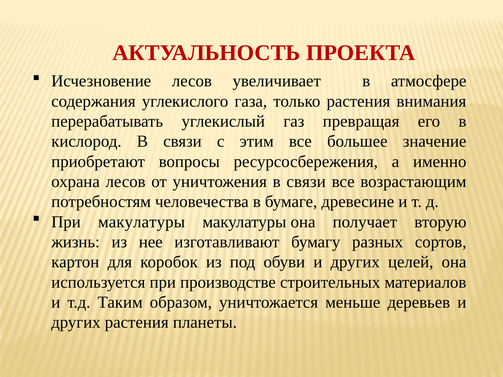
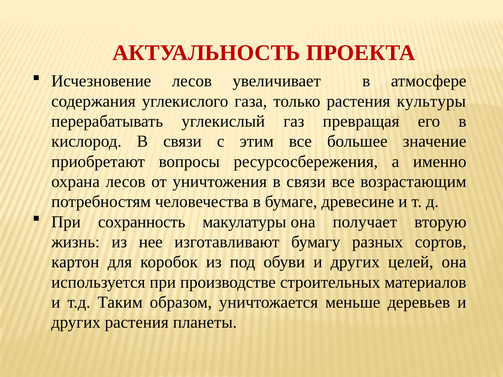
внимания: внимания -> культуры (431, 101)
При макулатуры: макулатуры -> сохранность (142, 222)
